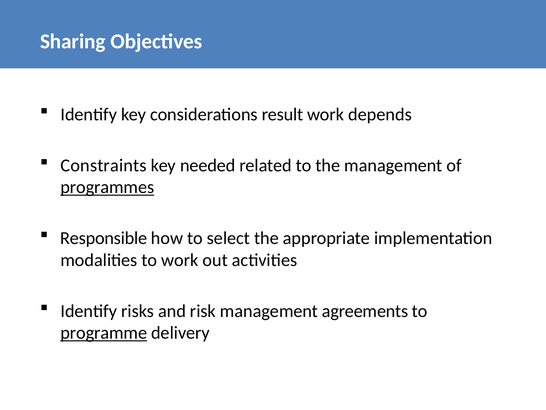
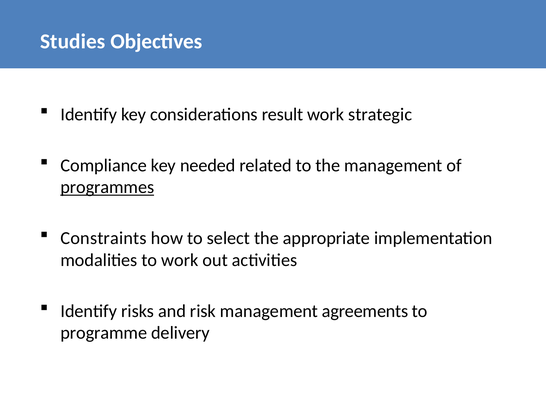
Sharing: Sharing -> Studies (73, 41)
depends: depends -> strategic (380, 114)
Constraints: Constraints -> Compliance (104, 165)
Responsible: Responsible -> Constraints (104, 238)
programme underline: present -> none (104, 333)
